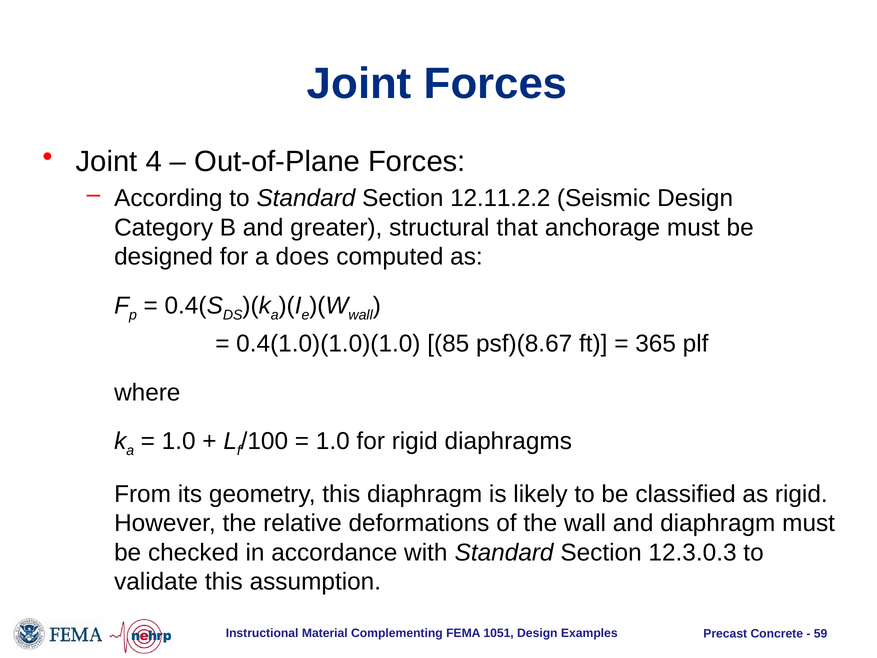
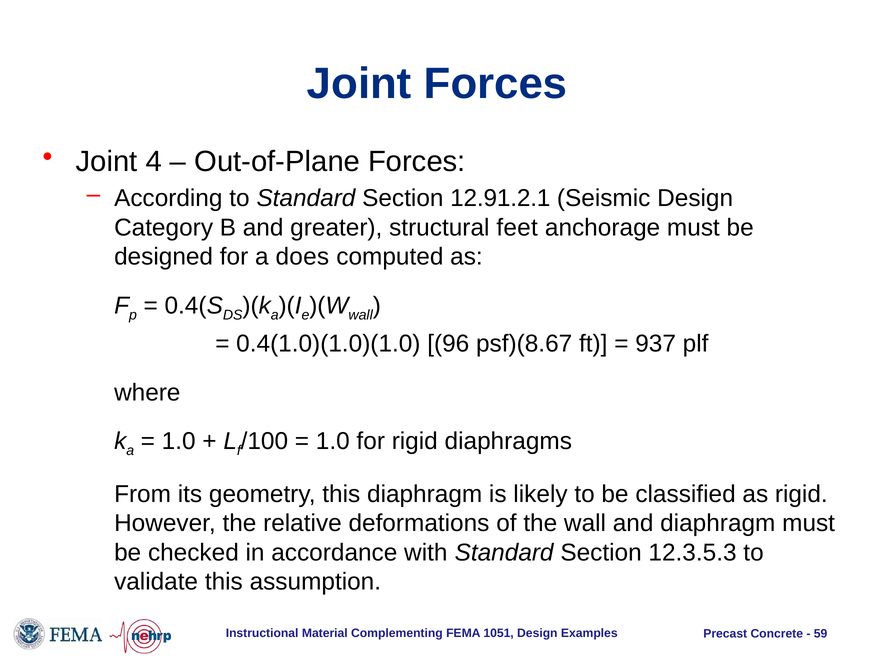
12.11.2.2: 12.11.2.2 -> 12.91.2.1 (500, 198)
that: that -> feet (517, 228)
85: 85 -> 96 (448, 344)
365: 365 -> 937 (656, 344)
12.3.0.3: 12.3.0.3 -> 12.3.5.3 (693, 552)
